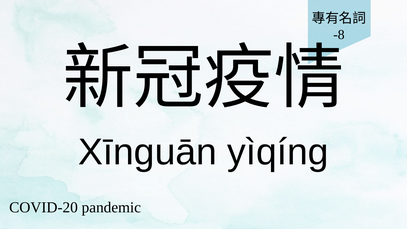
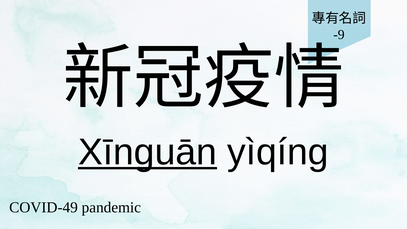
-8: -8 -> -9 (339, 35)
Xīnguān underline: none -> present (147, 152)
COVID-20: COVID-20 -> COVID-49 (44, 207)
